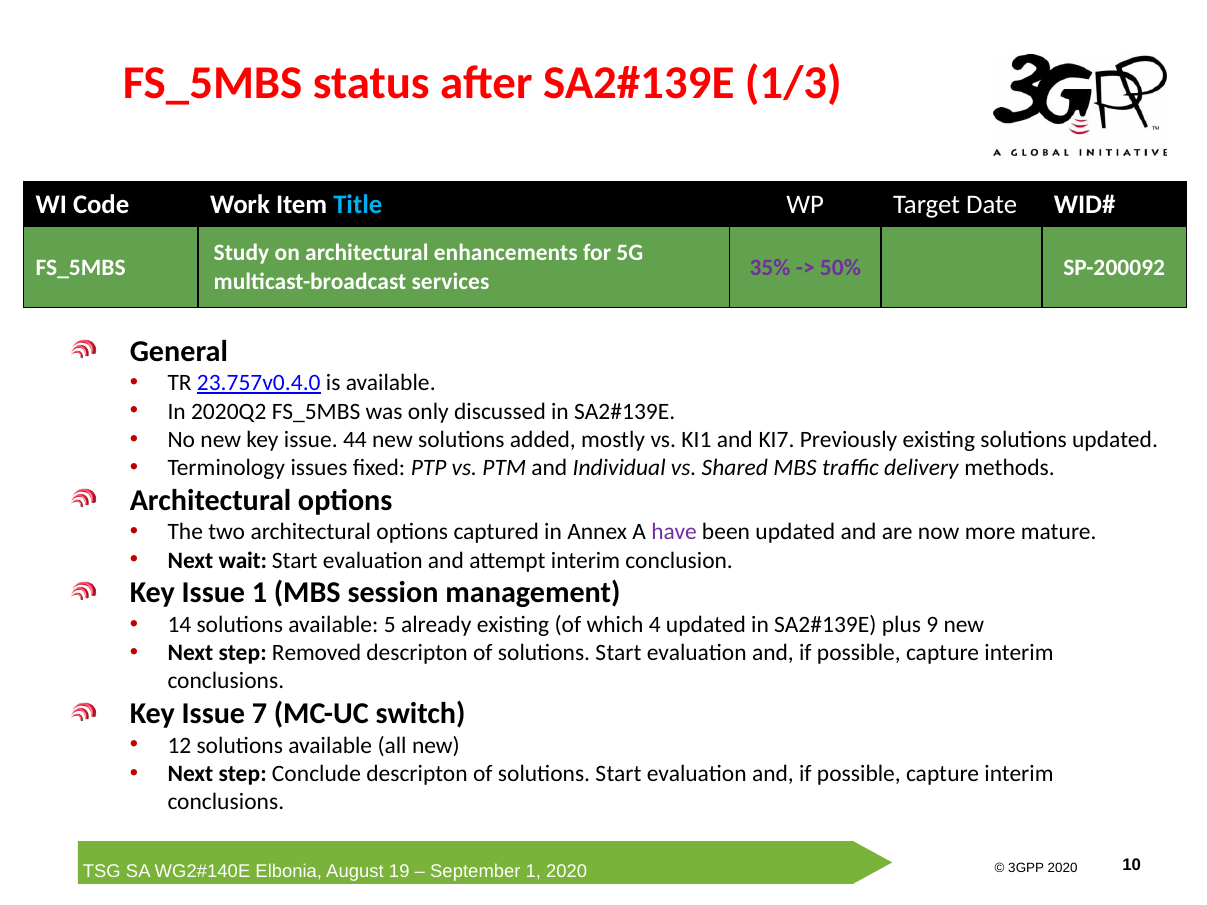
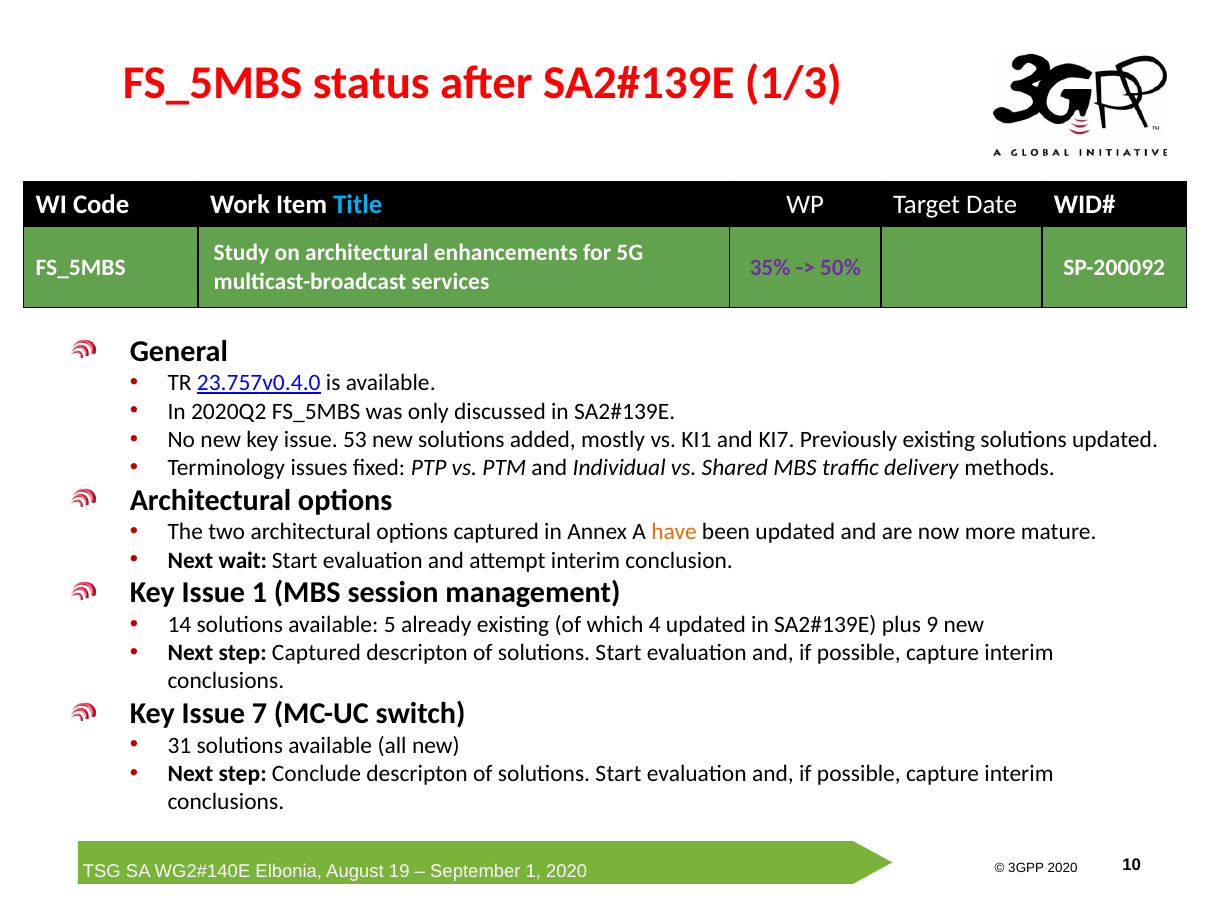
44: 44 -> 53 (355, 440)
have colour: purple -> orange (674, 532)
step Removed: Removed -> Captured (316, 653)
12: 12 -> 31 (179, 746)
